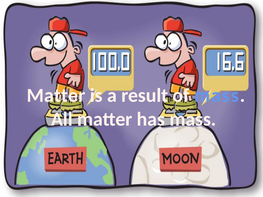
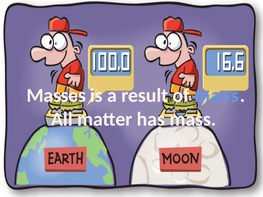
Matter: Matter -> Masses (56, 96)
